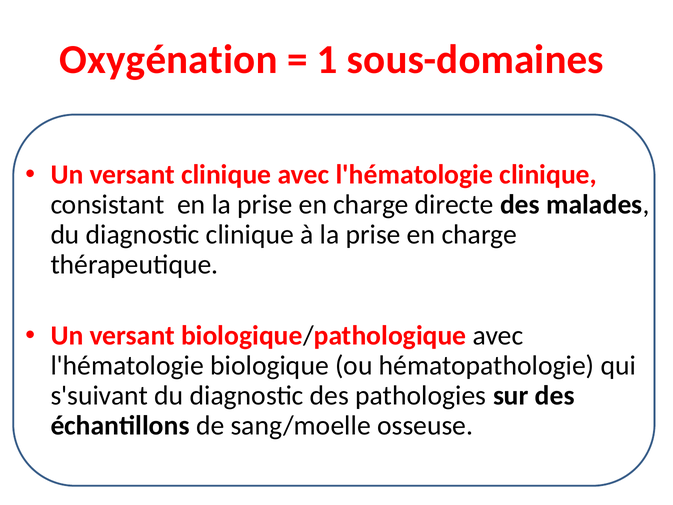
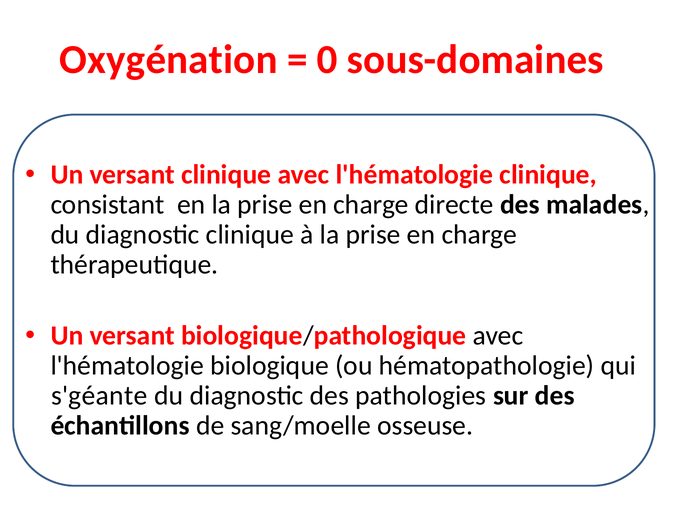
1: 1 -> 0 (327, 60)
s'suivant: s'suivant -> s'géante (99, 395)
